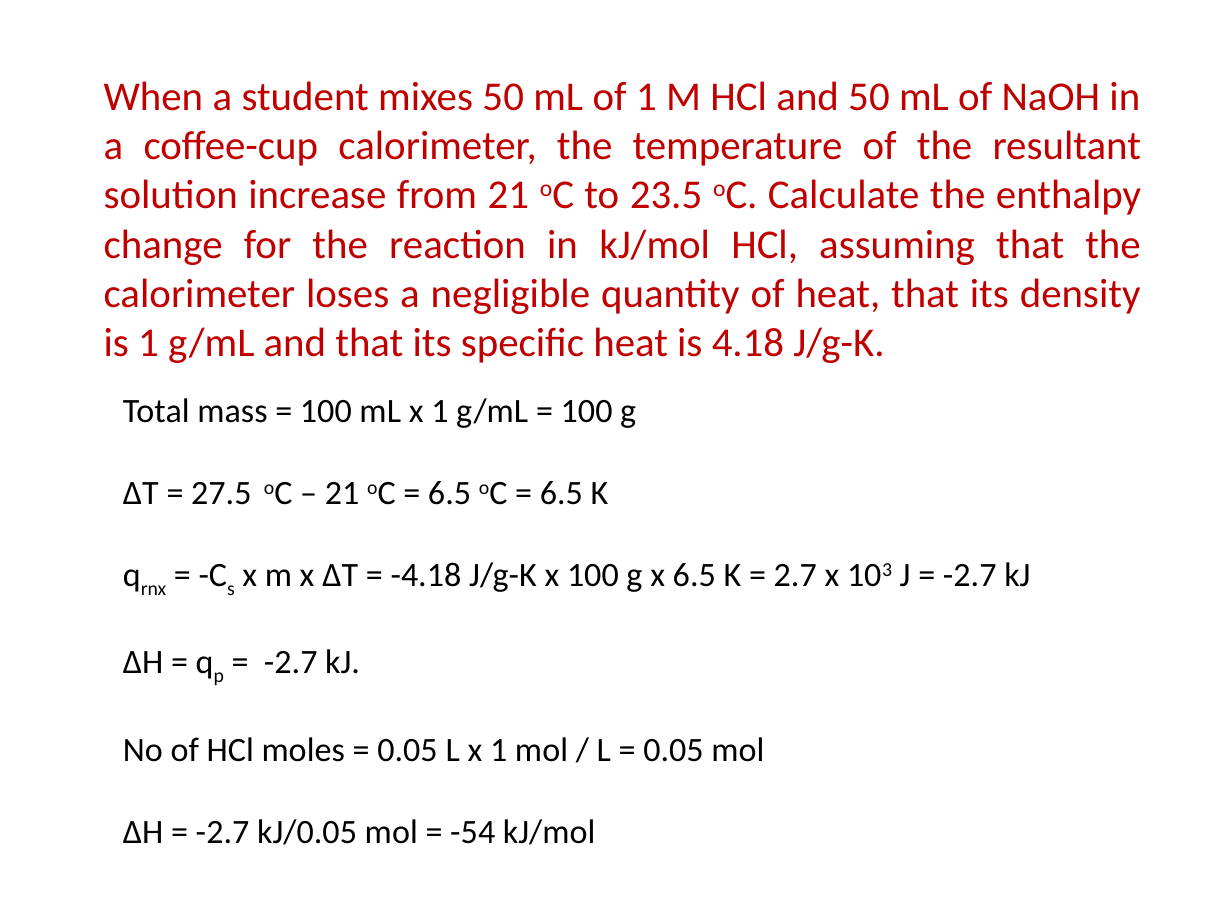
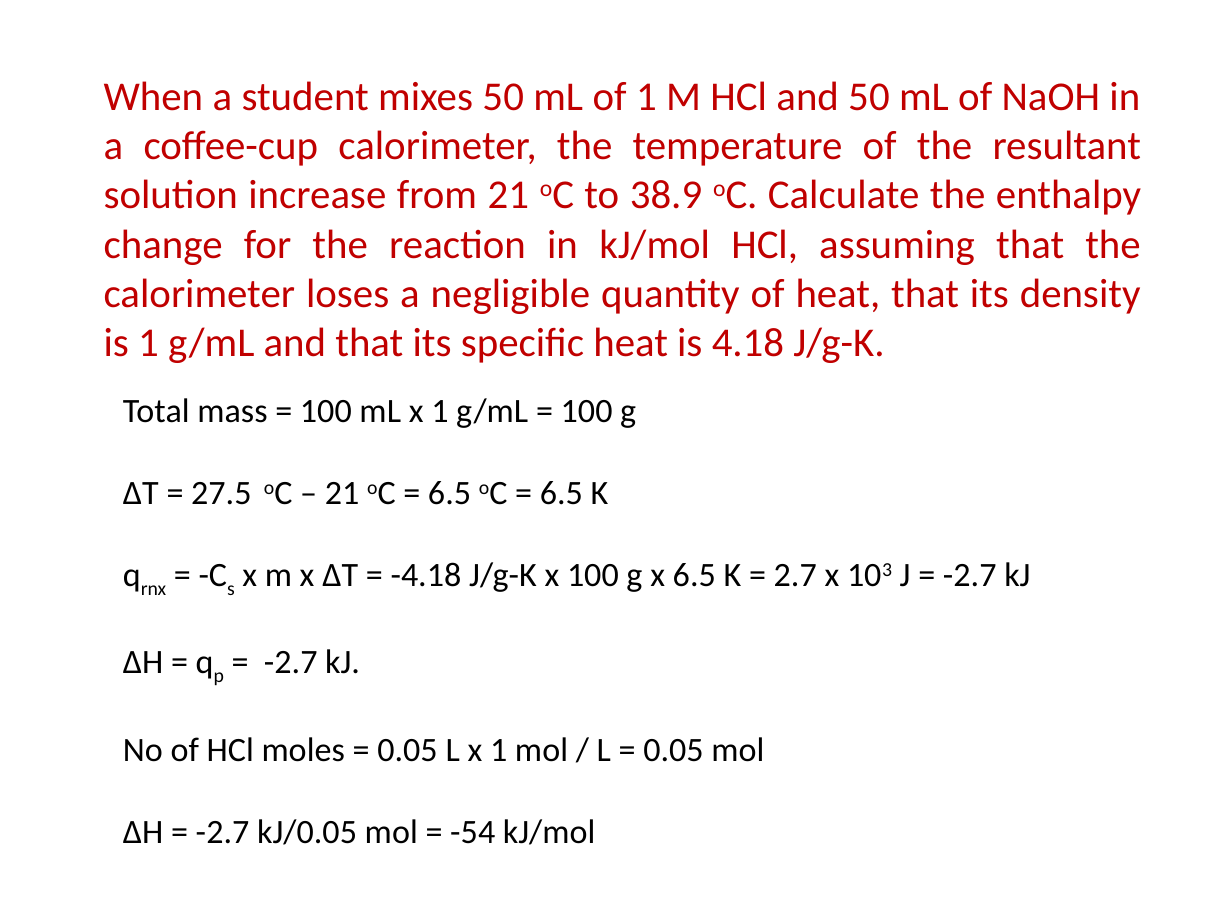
23.5: 23.5 -> 38.9 (666, 195)
